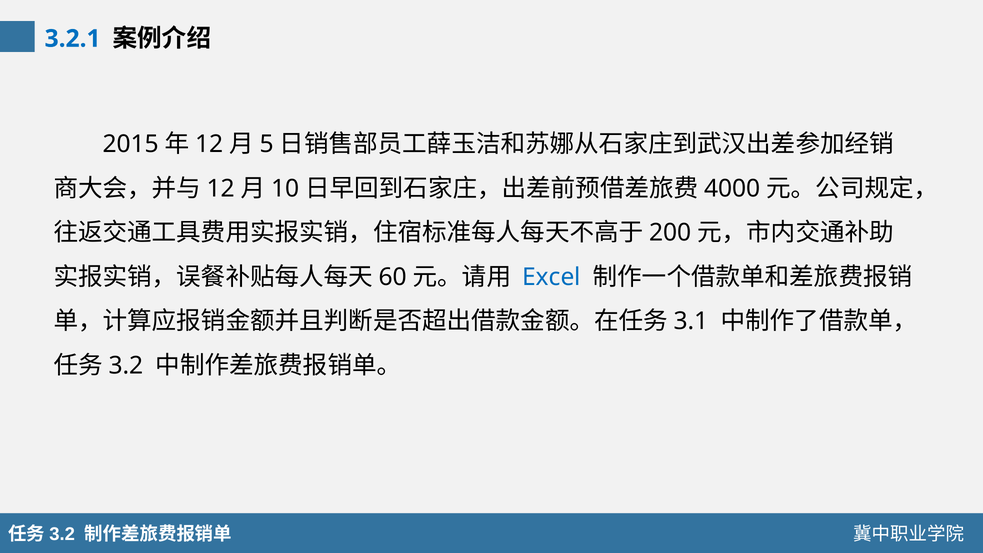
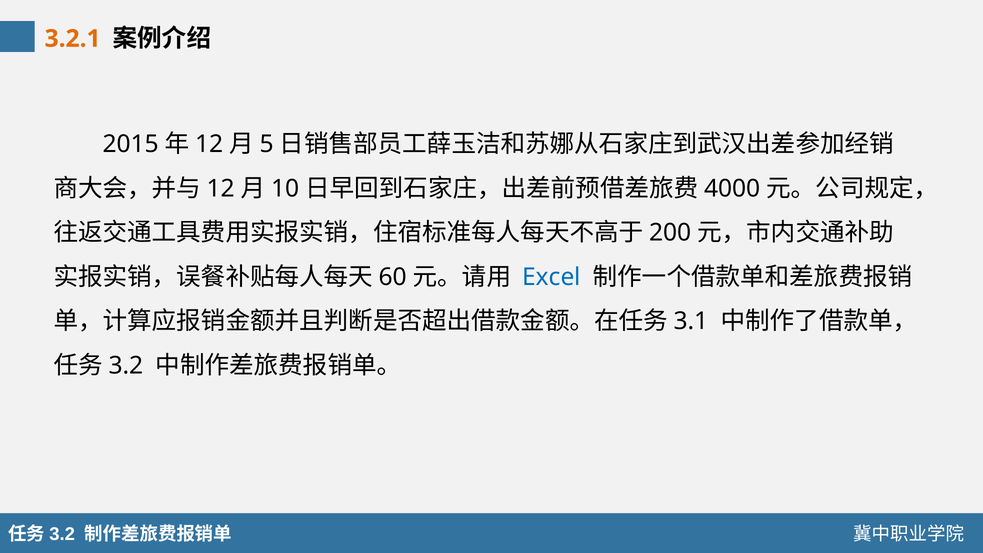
3.2.1 colour: blue -> orange (73, 39)
